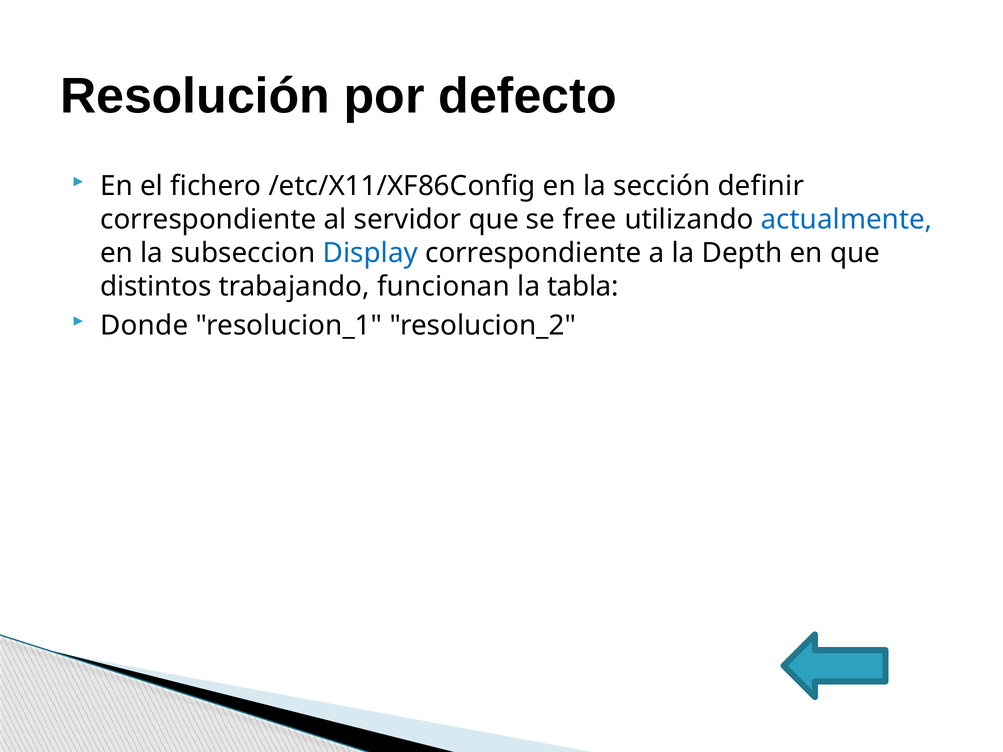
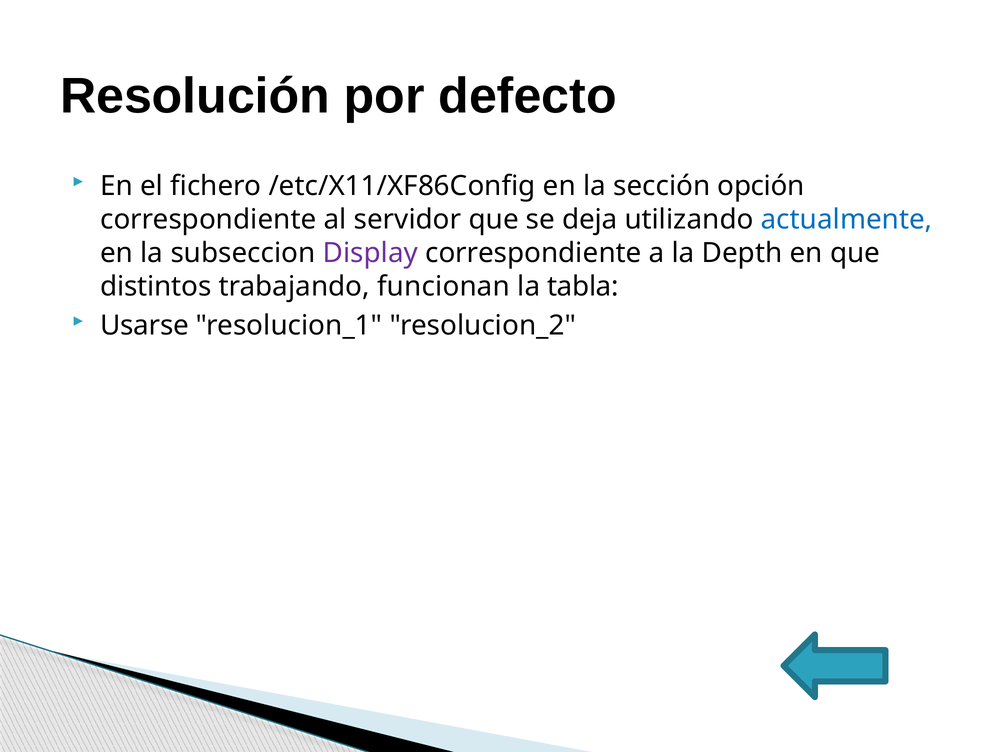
definir: definir -> opción (761, 186)
free: free -> deja (590, 220)
Display colour: blue -> purple (370, 253)
Donde: Donde -> Usarse (144, 326)
